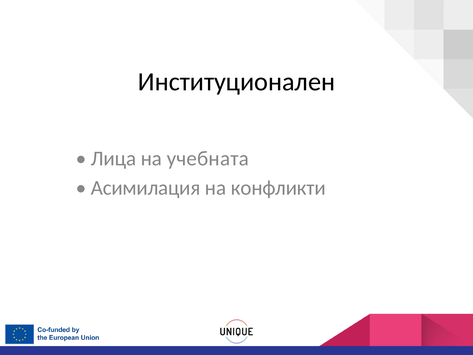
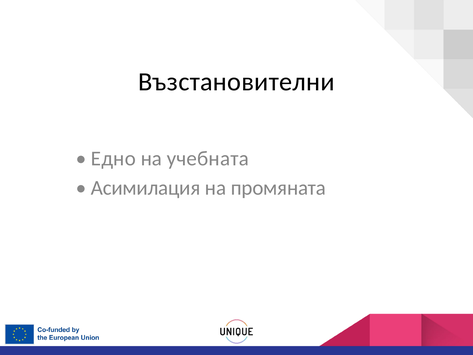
Институционален: Институционален -> Възстановителни (236, 82)
Лица: Лица -> Едно (113, 158)
конфликти: конфликти -> промяната (278, 188)
